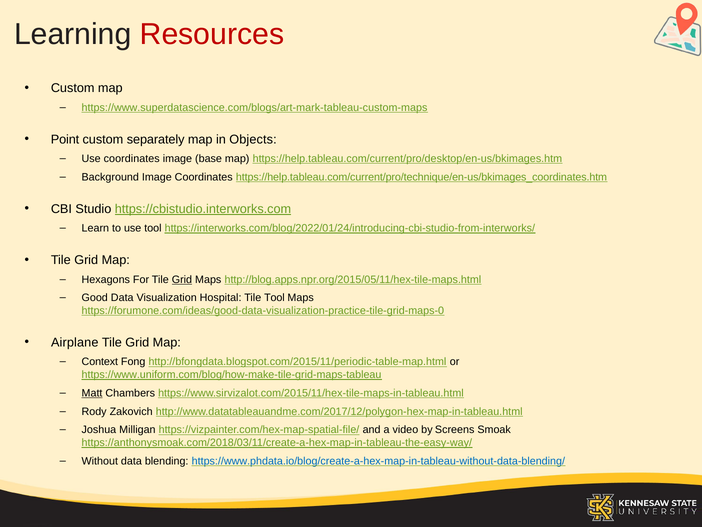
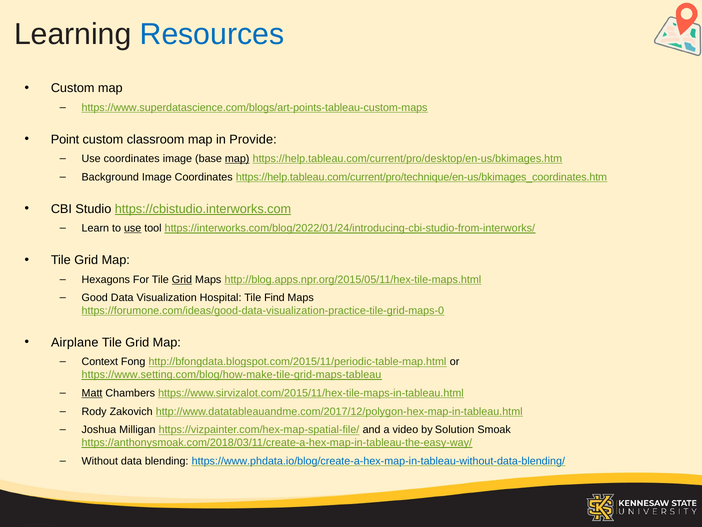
Resources colour: red -> blue (212, 34)
https://www.superdatascience.com/blogs/art-mark-tableau-custom-maps: https://www.superdatascience.com/blogs/art-mark-tableau-custom-maps -> https://www.superdatascience.com/blogs/art-points-tableau-custom-maps (255, 107)
separately: separately -> classroom (156, 139)
Objects: Objects -> Provide (253, 139)
map underline: none -> present (237, 159)
use underline: none -> present (133, 228)
Tile Tool: Tool -> Find (274, 298)
https://www.uniform.com/blog/how-make-tile-grid-maps-tableau: https://www.uniform.com/blog/how-make-tile-grid-maps-tableau -> https://www.setting.com/blog/how-make-tile-grid-maps-tableau (231, 374)
Screens: Screens -> Solution (455, 429)
